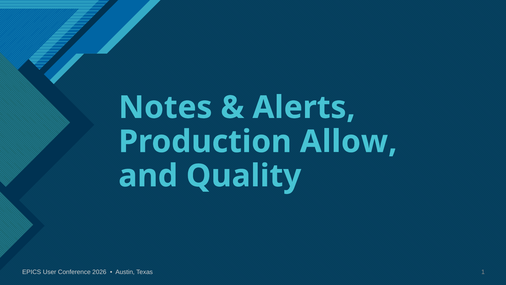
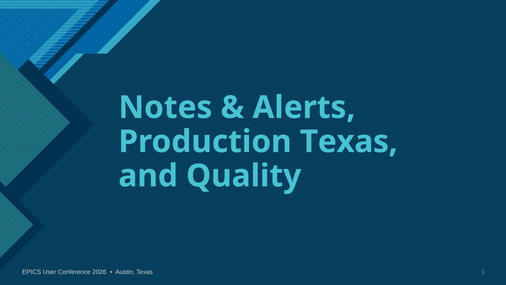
Production Allow: Allow -> Texas (349, 142)
